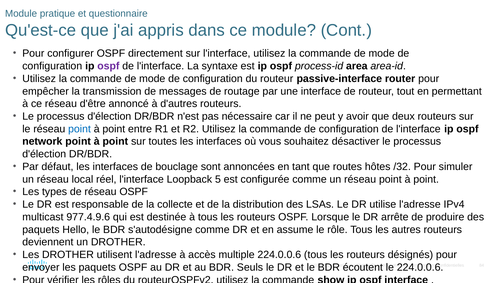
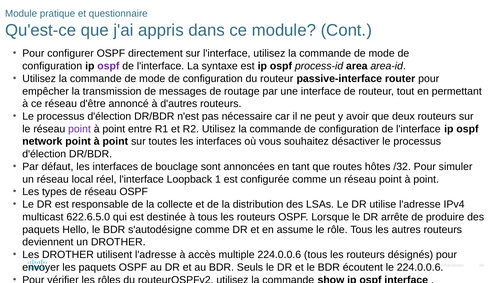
point colour: blue -> purple (80, 129)
5: 5 -> 1 (218, 179)
977.4.9.6: 977.4.9.6 -> 622.6.5.0 (88, 217)
